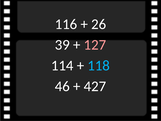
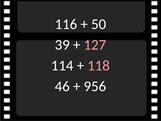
26: 26 -> 50 (99, 24)
118 colour: light blue -> pink (99, 65)
427: 427 -> 956 (95, 86)
